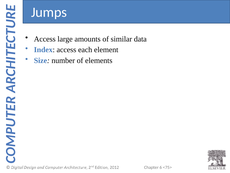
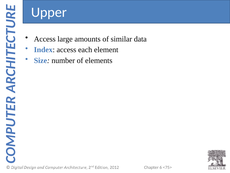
Jumps: Jumps -> Upper (49, 12)
